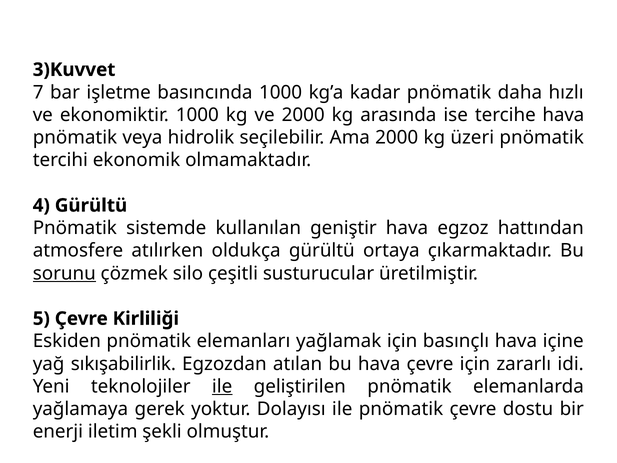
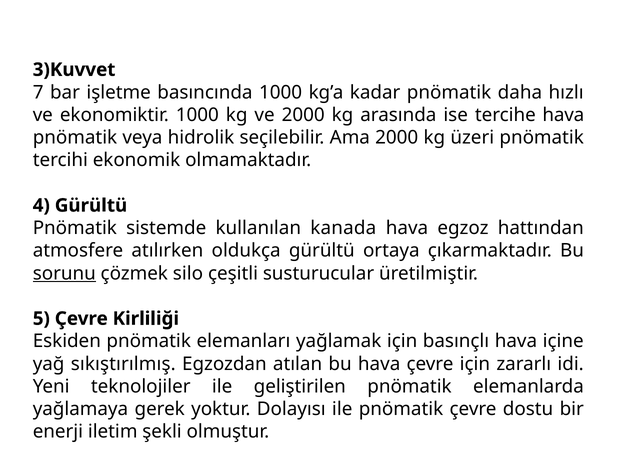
geniştir: geniştir -> kanada (343, 228)
sıkışabilirlik: sıkışabilirlik -> sıkıştırılmış (123, 364)
ile underline: present -> none (222, 386)
